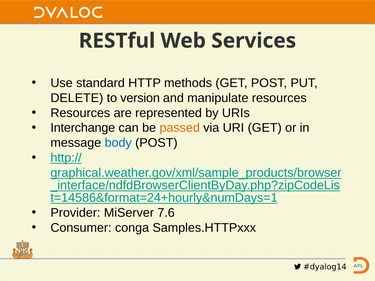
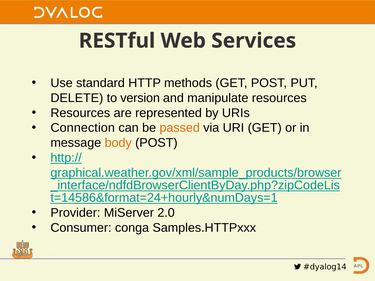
Interchange: Interchange -> Connection (83, 128)
body colour: blue -> orange (118, 143)
7.6: 7.6 -> 2.0 (166, 213)
